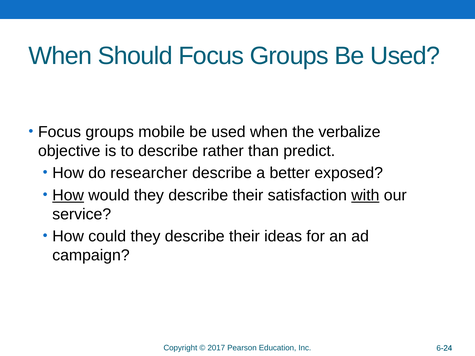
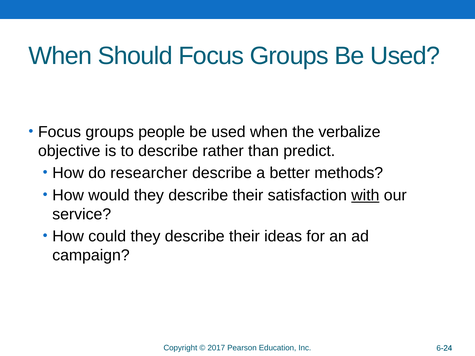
mobile: mobile -> people (162, 132)
exposed: exposed -> methods (349, 173)
How underline: present -> none (68, 195)
